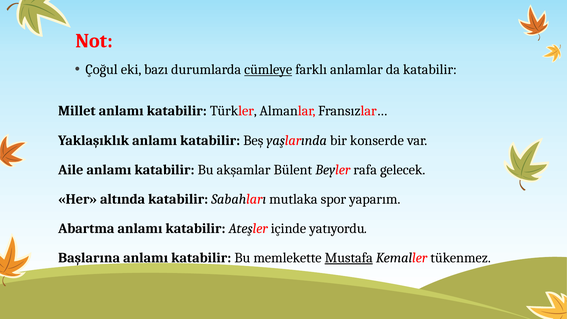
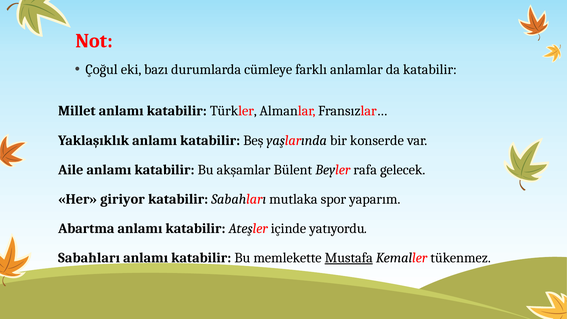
cümleye underline: present -> none (268, 70)
altında: altında -> giriyor (122, 199)
Başlarına: Başlarına -> Sabahları (89, 258)
